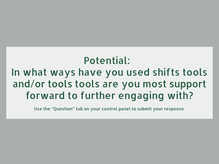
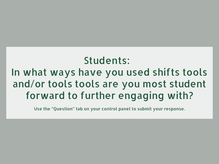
Potential: Potential -> Students (107, 61)
support: support -> student (188, 84)
